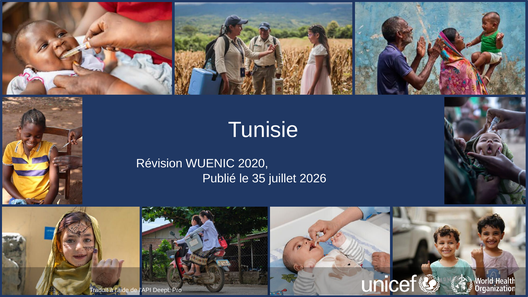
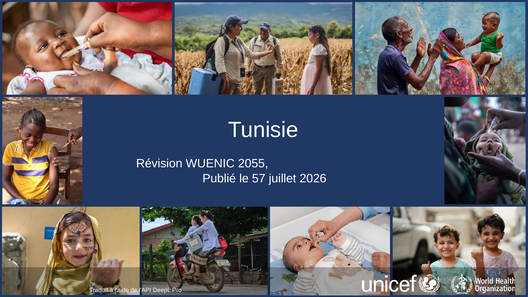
2020: 2020 -> 2055 (253, 164)
35: 35 -> 57 (259, 178)
